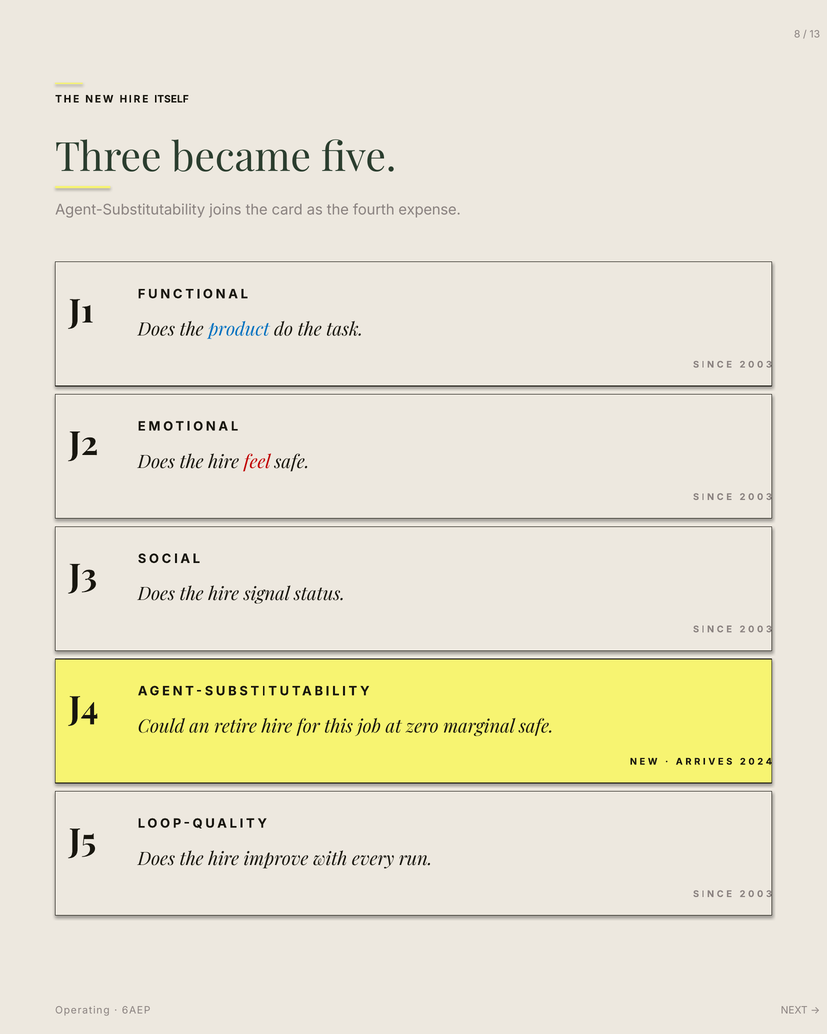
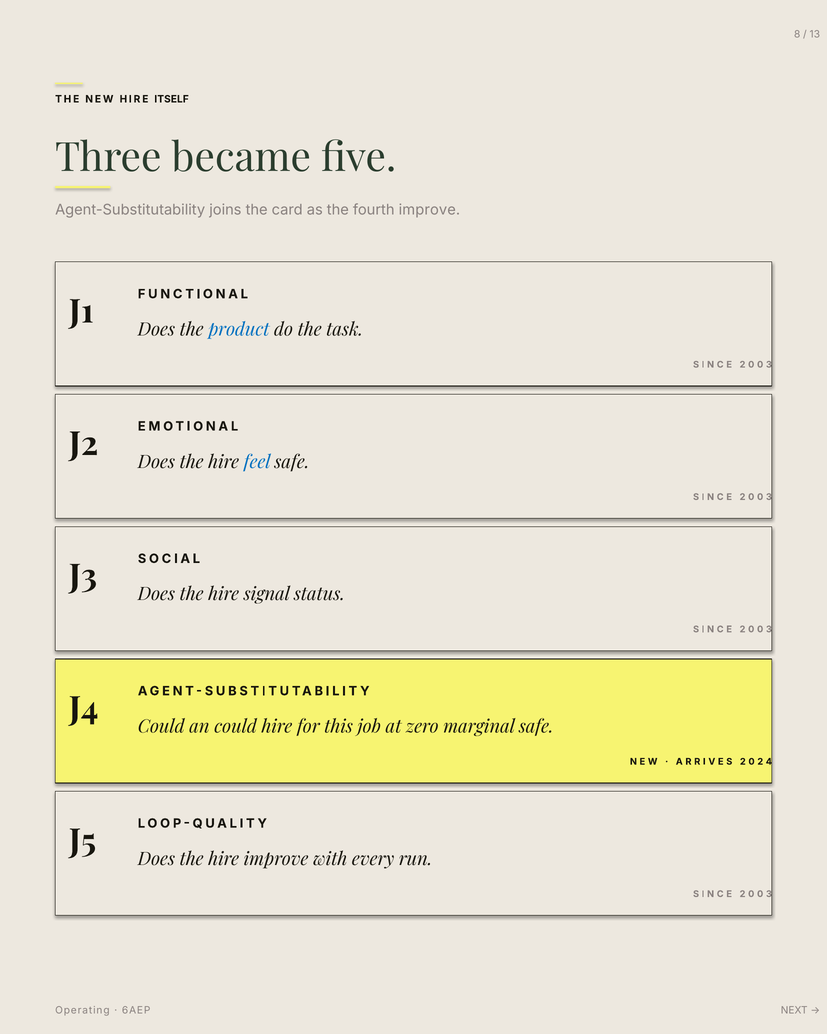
fourth expense: expense -> improve (429, 210)
feel colour: red -> blue (257, 462)
an retire: retire -> could (236, 727)
